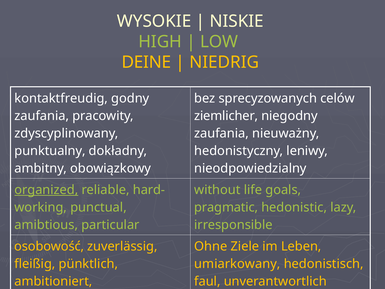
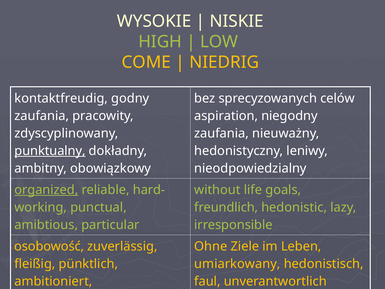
DEINE: DEINE -> COME (146, 62)
ziemlicher: ziemlicher -> aspiration (226, 116)
punktualny underline: none -> present (50, 151)
pragmatic: pragmatic -> freundlich (226, 207)
